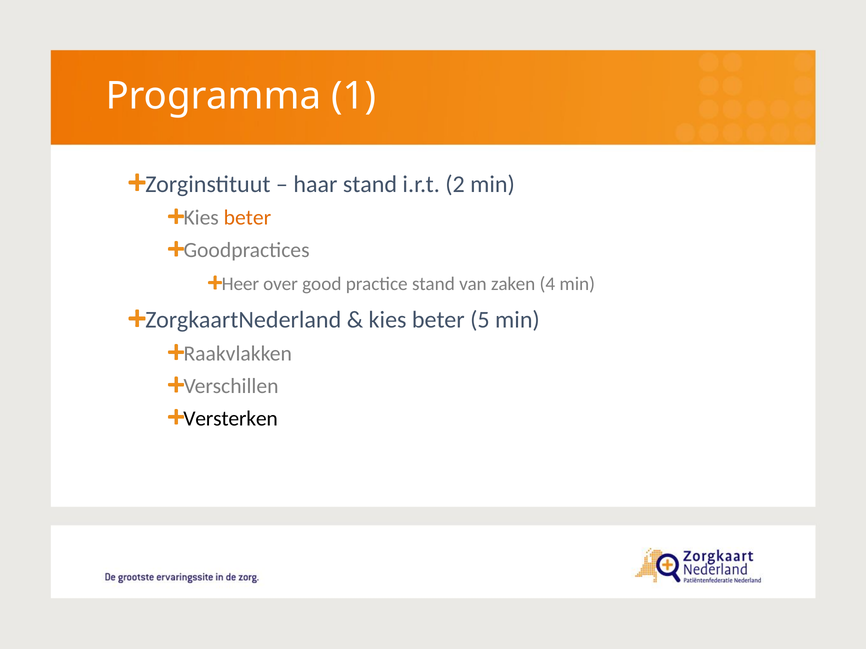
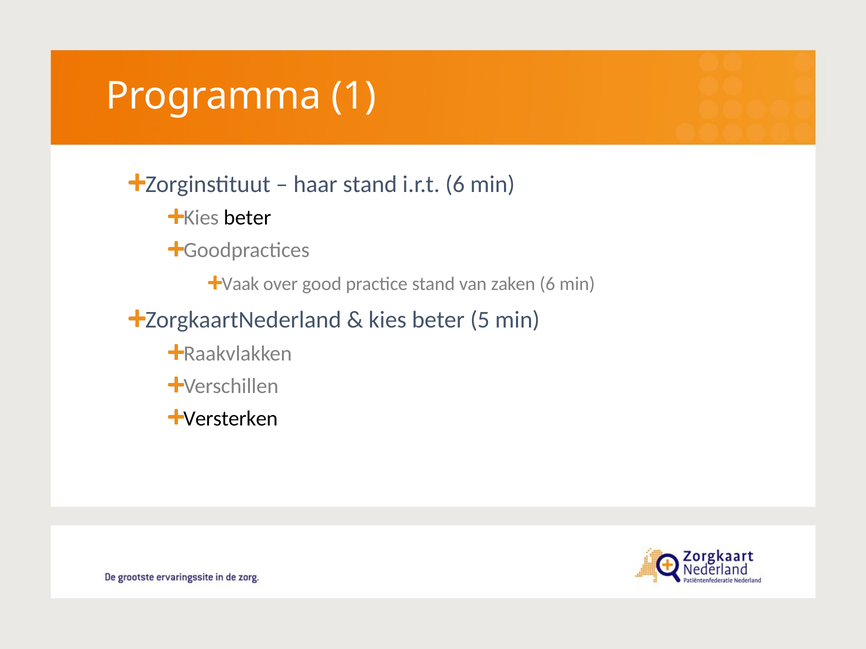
i.r.t 2: 2 -> 6 (455, 184)
beter colour: orange -> black (247, 218)
Heer: Heer -> Vaak (240, 284)
zaken 4: 4 -> 6 (547, 284)
